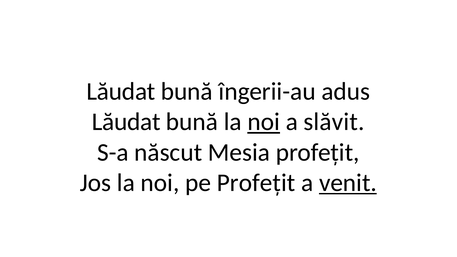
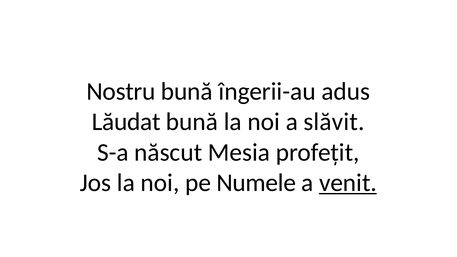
Lăudat: Lăudat -> Nostru (121, 91)
noi underline: present -> none (264, 122)
pe Profețit: Profețit -> Numele (256, 183)
